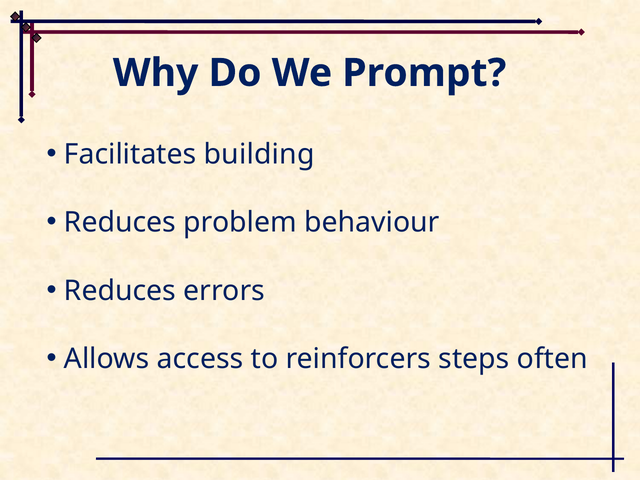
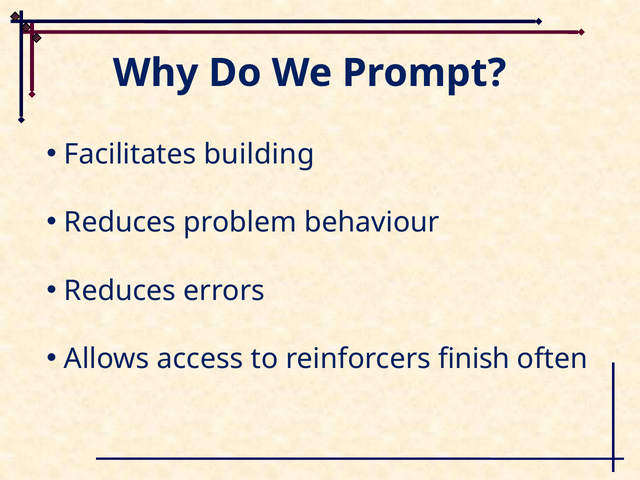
steps: steps -> finish (474, 359)
